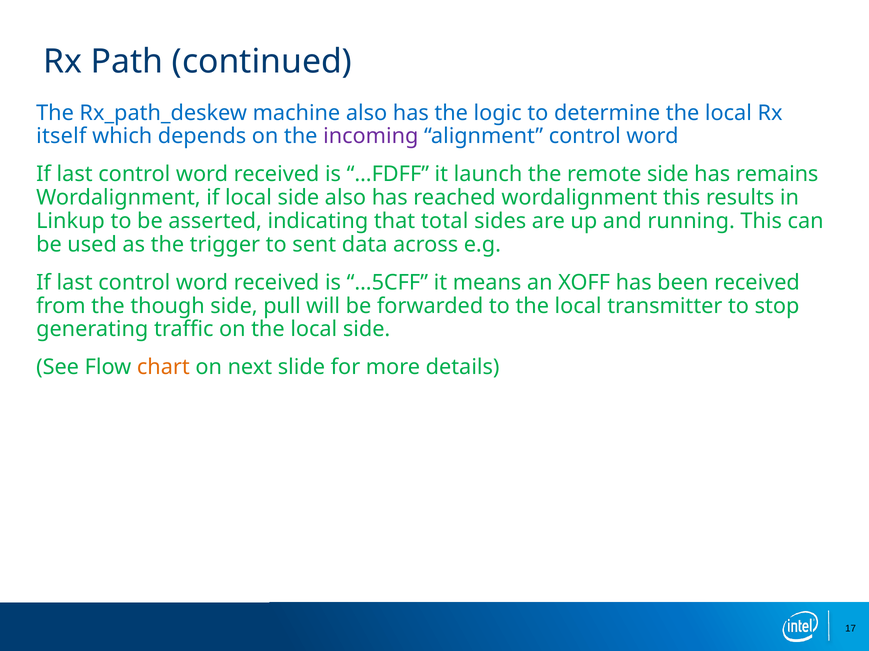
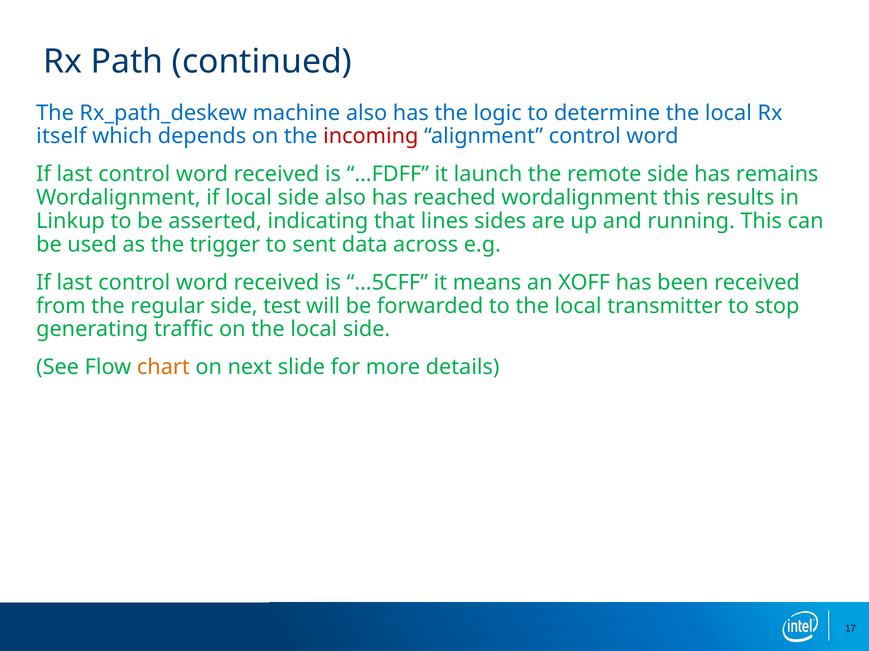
incoming colour: purple -> red (371, 136)
total: total -> lines (445, 221)
though: though -> regular (168, 306)
pull: pull -> test (282, 306)
